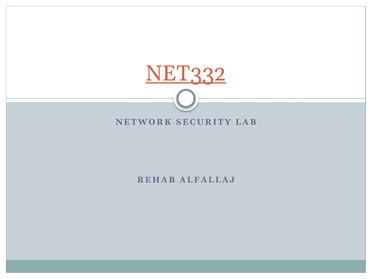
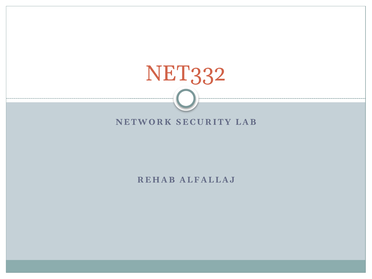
NET332 underline: present -> none (186, 73)
